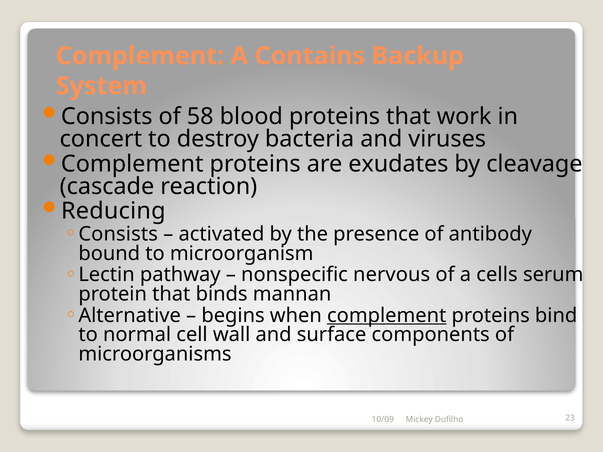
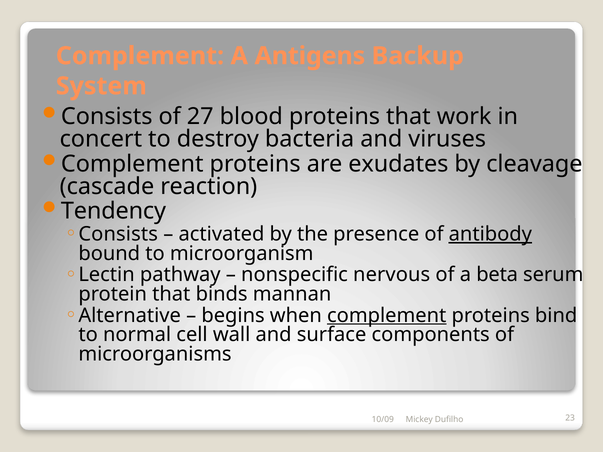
Contains: Contains -> Antigens (310, 56)
58: 58 -> 27 (200, 117)
Reducing: Reducing -> Tendency (114, 211)
antibody underline: none -> present (490, 234)
cells: cells -> beta (497, 275)
